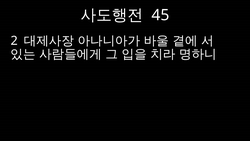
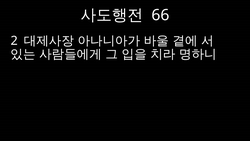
45: 45 -> 66 (160, 15)
